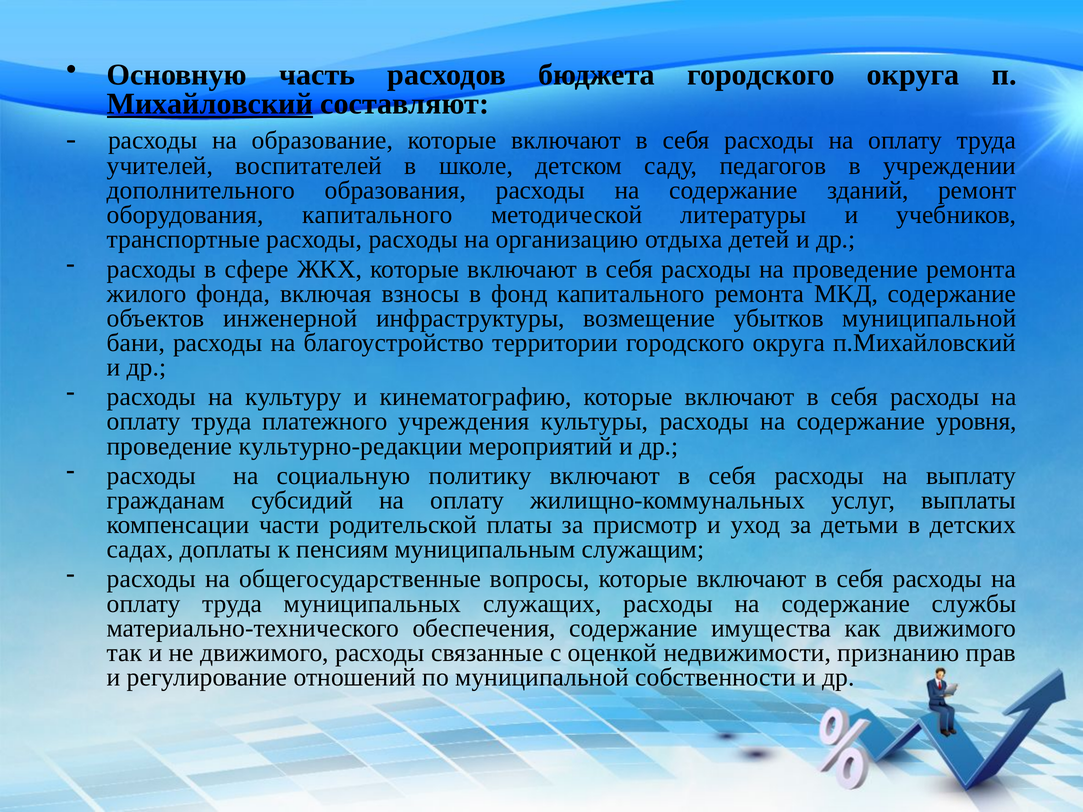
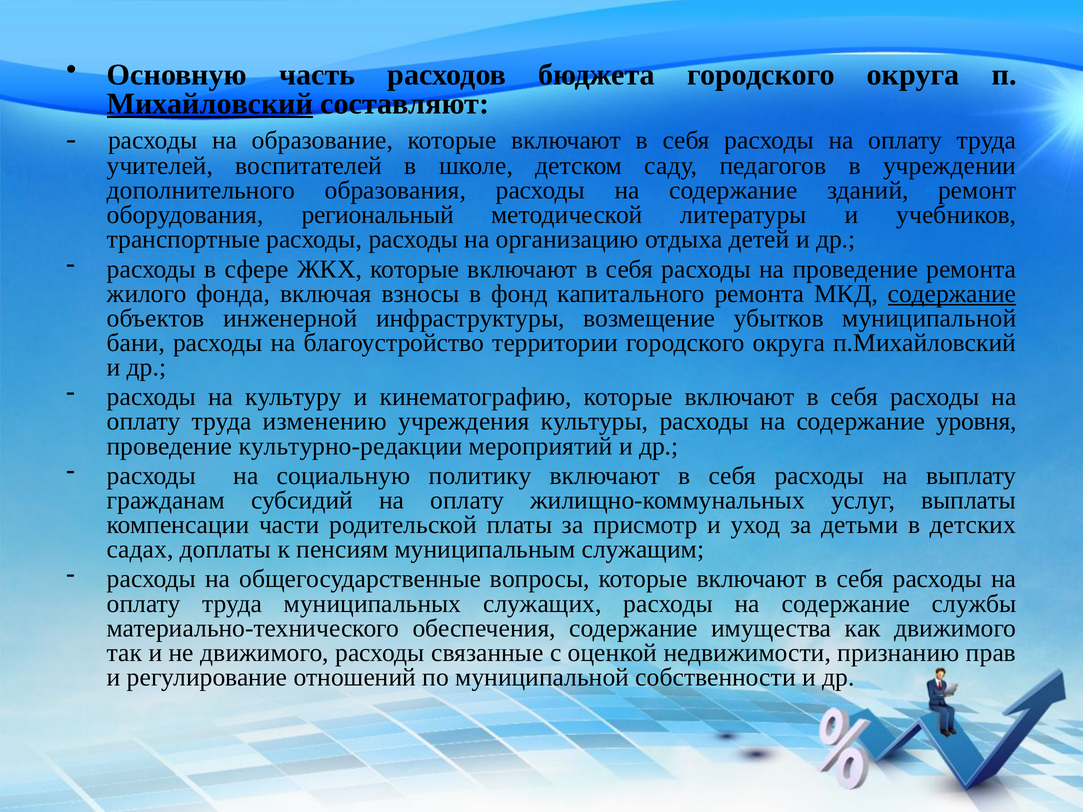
оборудования капитального: капитального -> региональный (378, 215)
содержание underline: none -> present (952, 294)
платежного: платежного -> изменению (325, 422)
